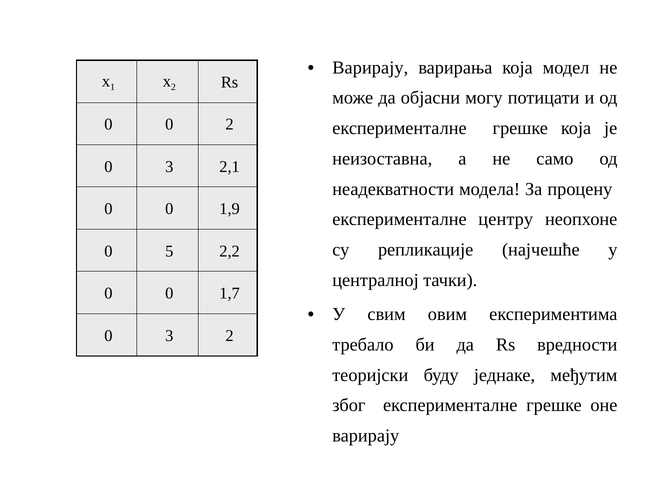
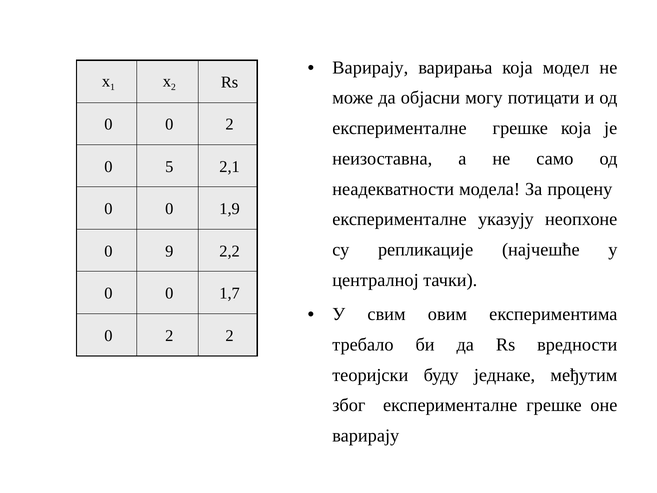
3: 3 -> 5 (169, 167)
центру: центру -> указују (506, 219)
5: 5 -> 9 (169, 251)
3: 3 -> 2 (169, 335)
